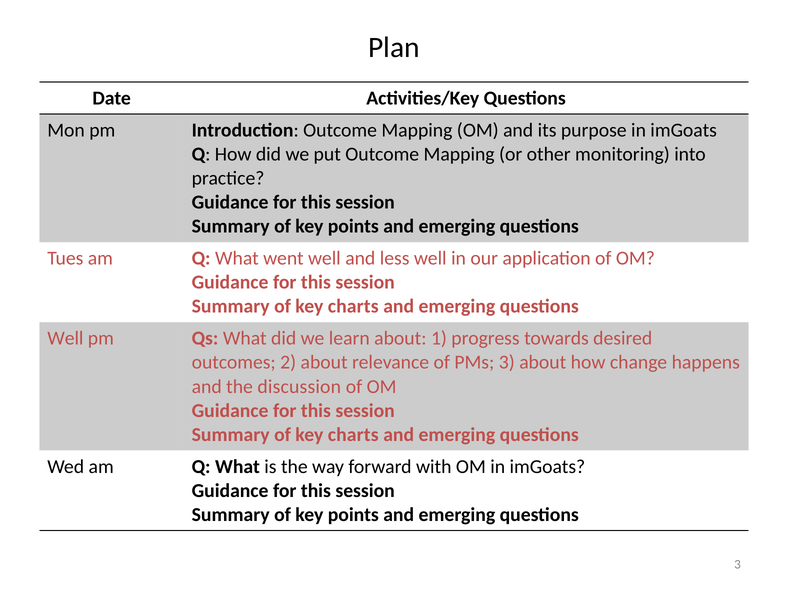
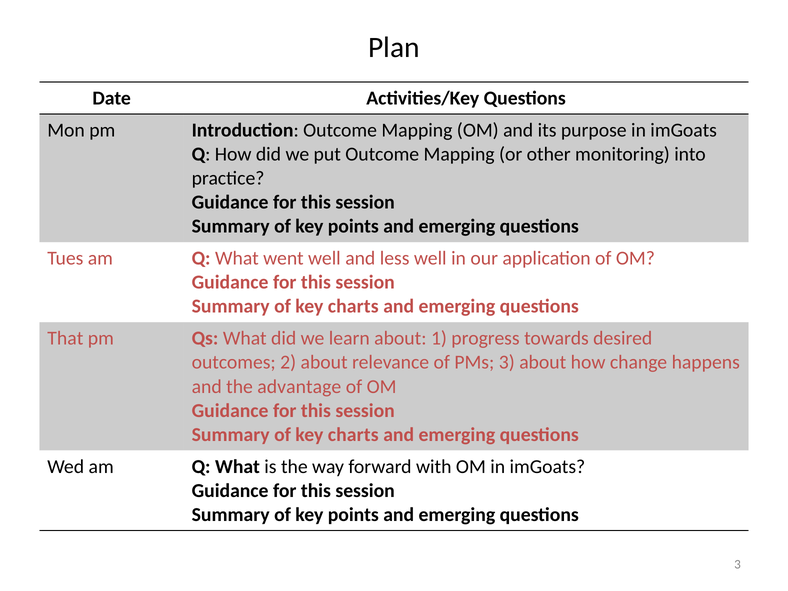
Well: Well -> That (65, 338)
discussion: discussion -> advantage (299, 387)
